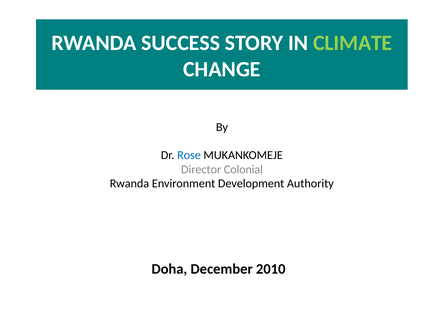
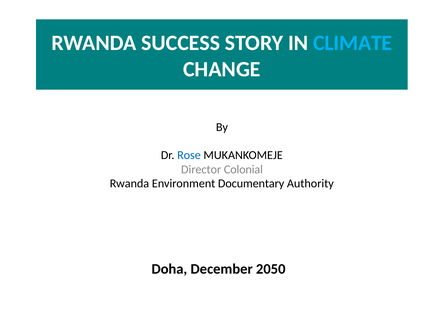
CLIMATE colour: light green -> light blue (353, 43)
Development: Development -> Documentary (251, 183)
2010: 2010 -> 2050 (271, 269)
